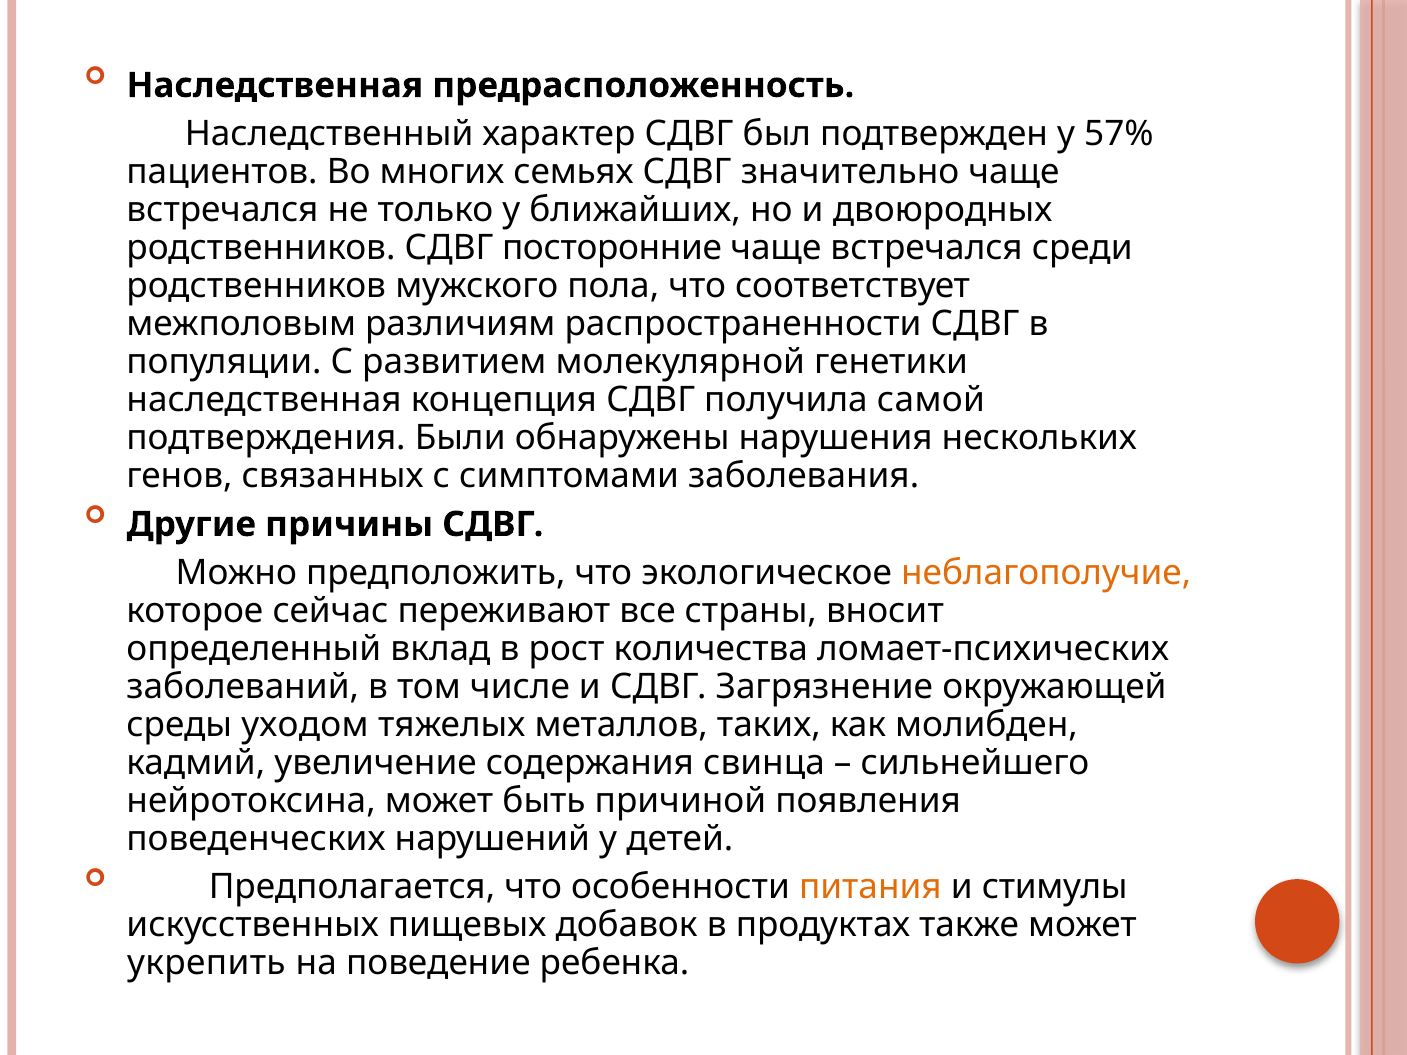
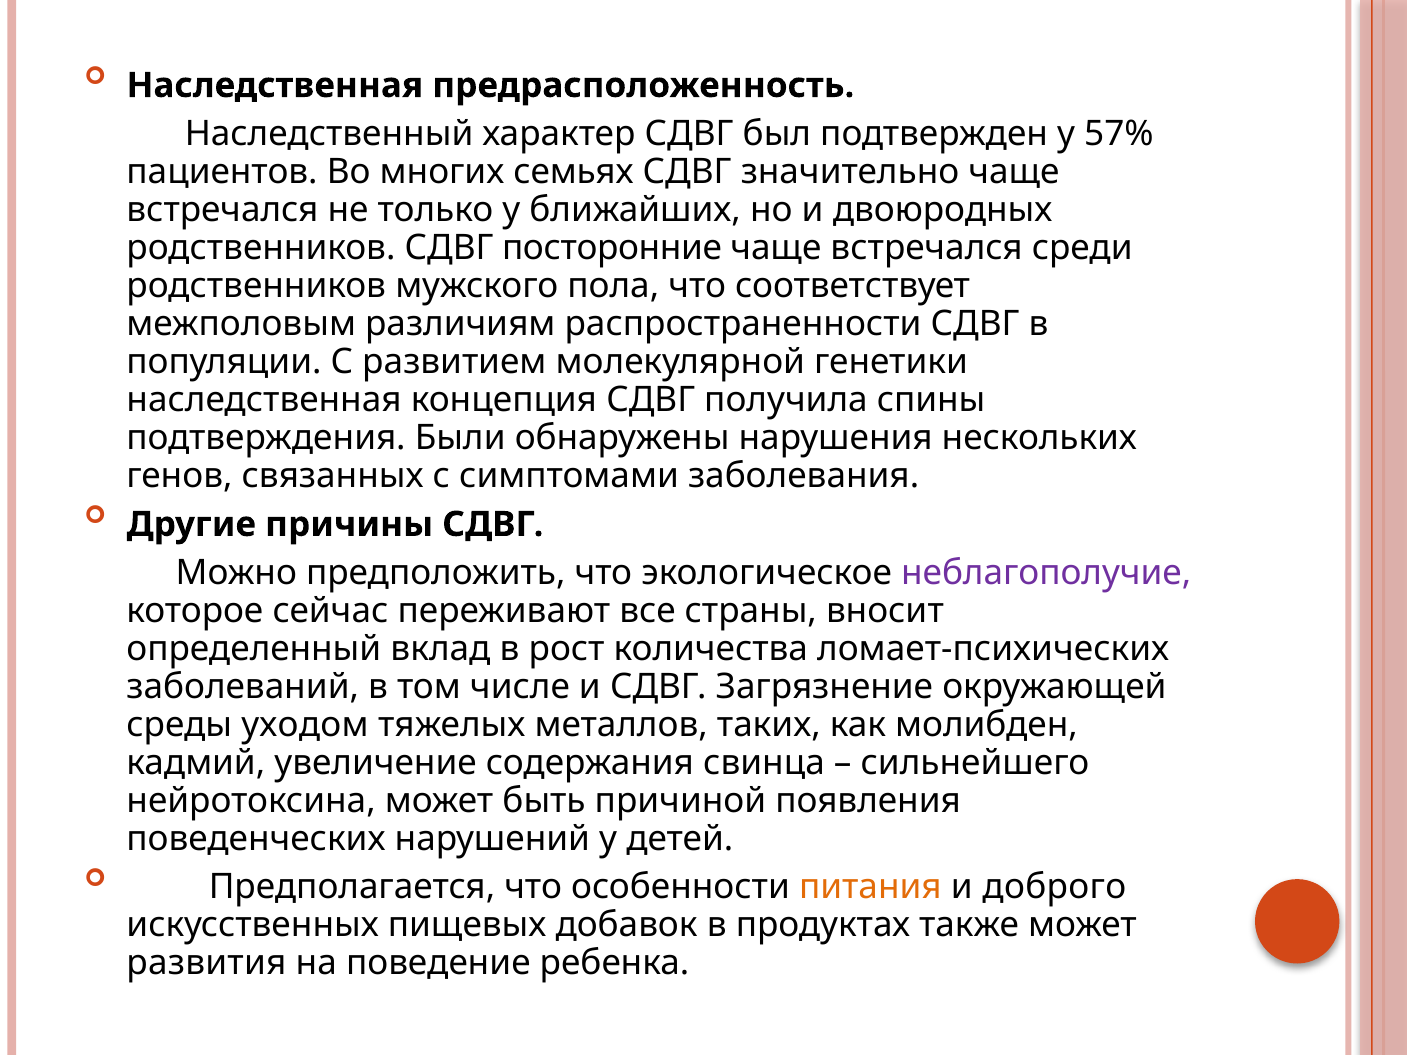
самой: самой -> спины (931, 400)
неблагополучие colour: orange -> purple (1046, 573)
стимулы: стимулы -> доброго (1054, 888)
укрепить: укрепить -> развития (206, 964)
